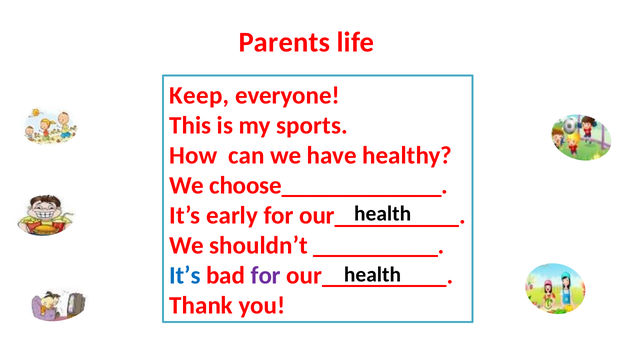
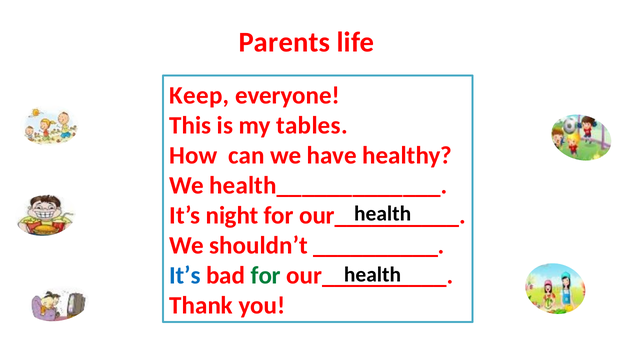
sports: sports -> tables (312, 125)
choose_____________: choose_____________ -> health_____________ (328, 186)
early: early -> night (232, 216)
for colour: purple -> green (266, 276)
